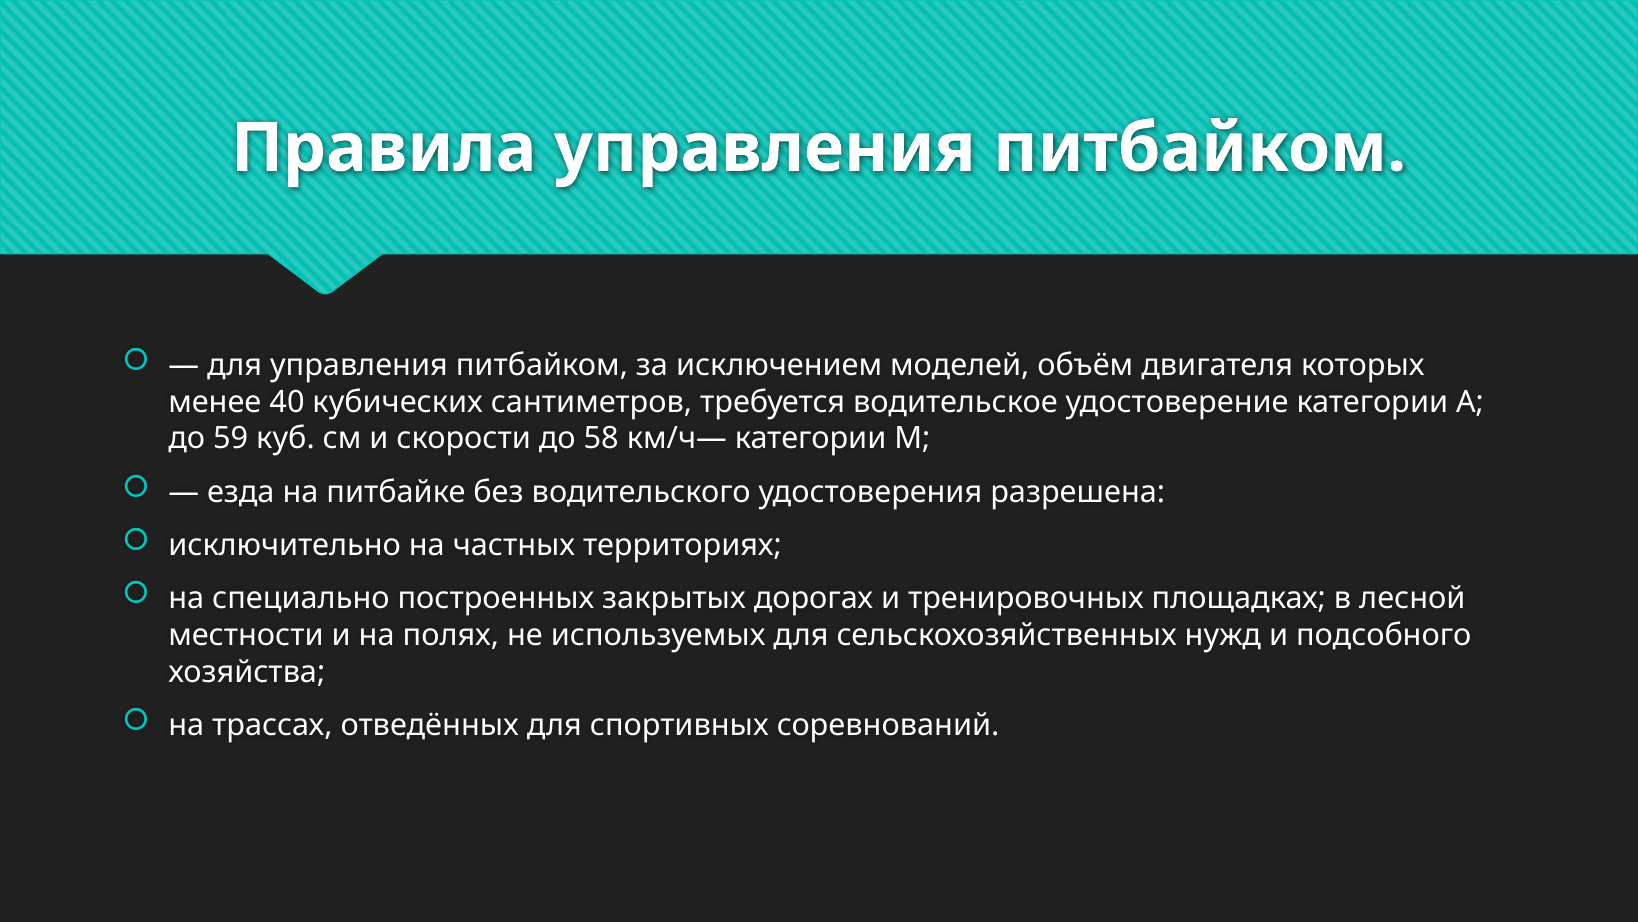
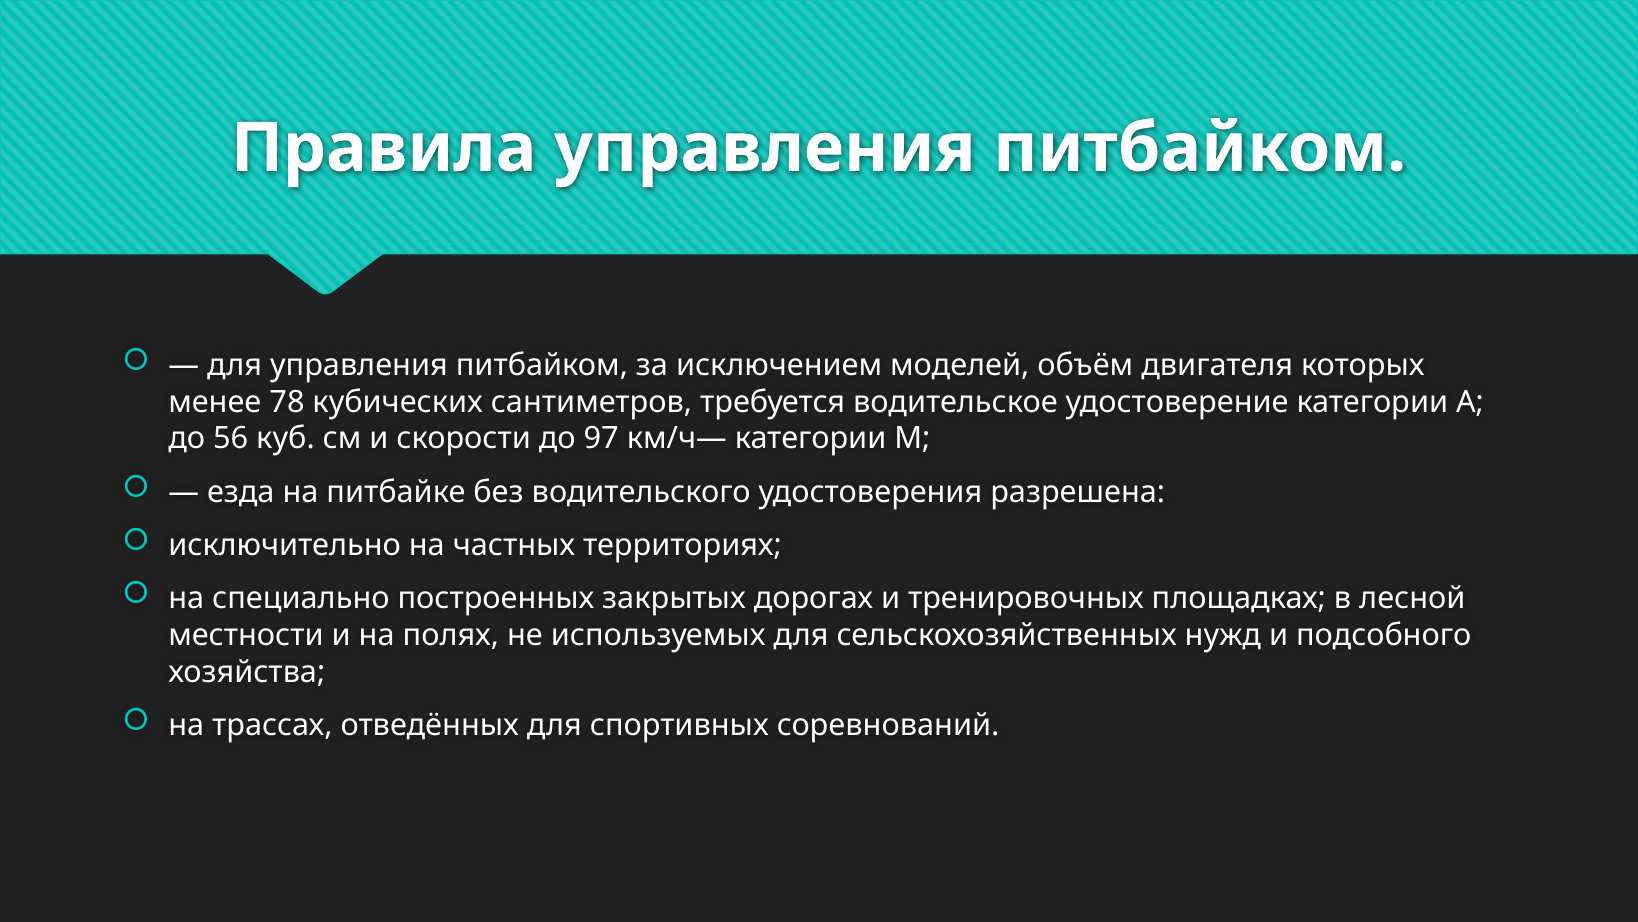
40: 40 -> 78 (287, 402)
59: 59 -> 56 (231, 438)
58: 58 -> 97 (601, 438)
